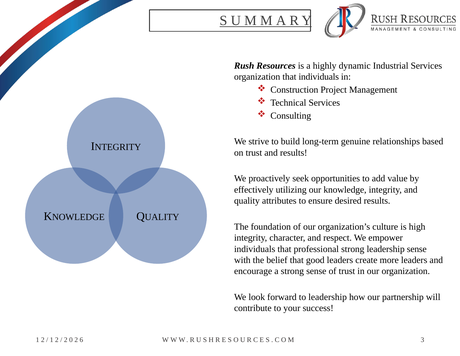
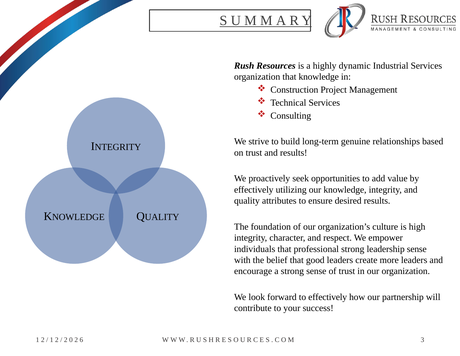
that individuals: individuals -> knowledge (319, 77)
to leadership: leadership -> effectively (328, 297)
